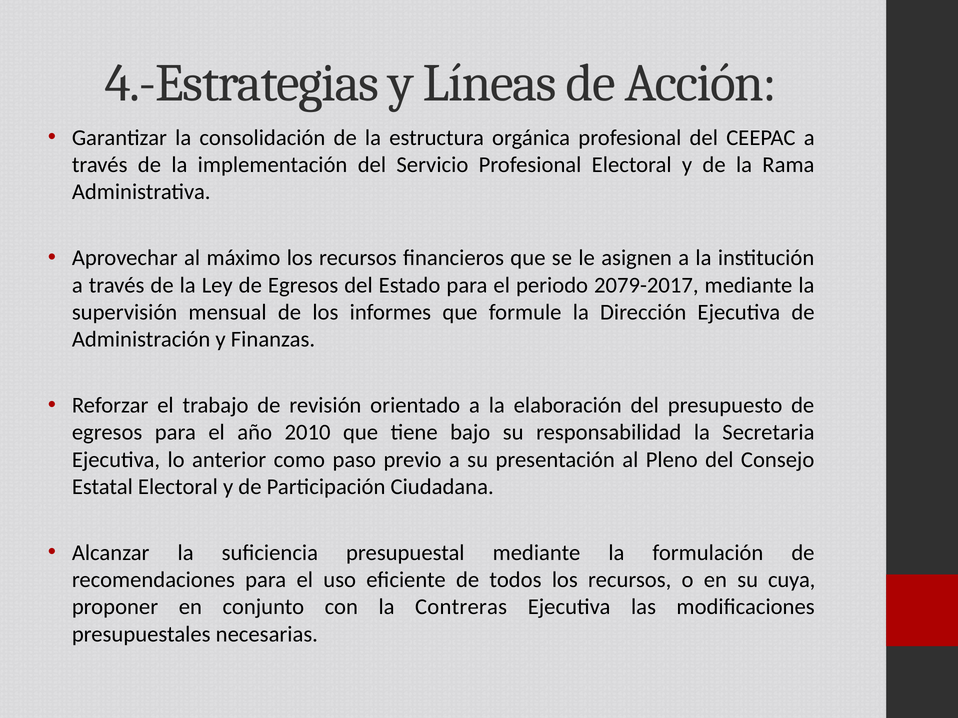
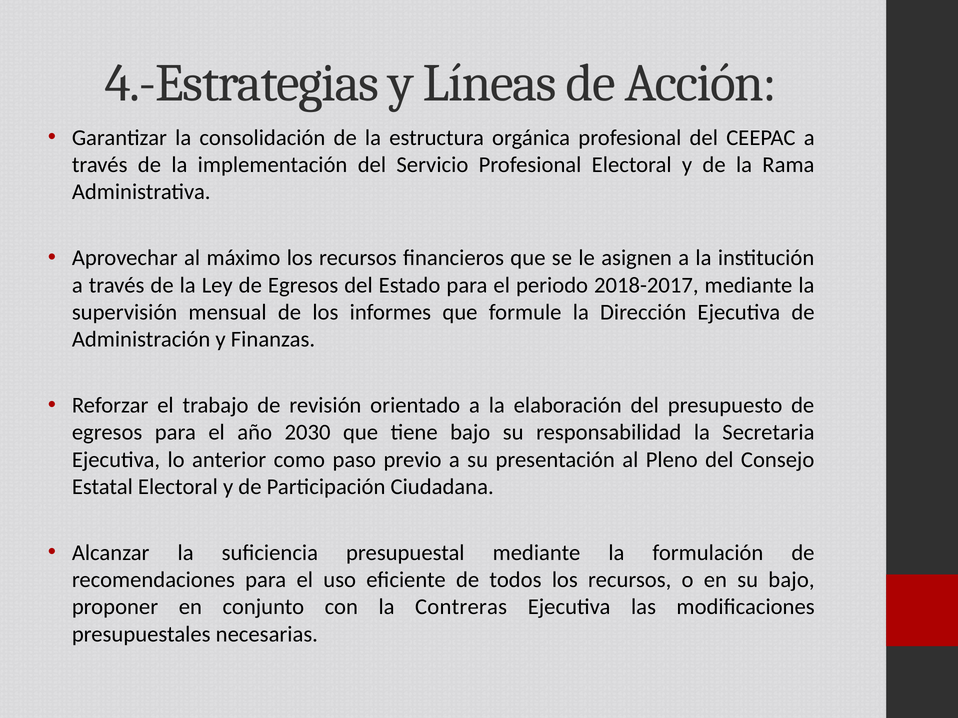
2079-2017: 2079-2017 -> 2018-2017 (646, 285)
2010: 2010 -> 2030 (308, 433)
su cuya: cuya -> bajo (791, 580)
